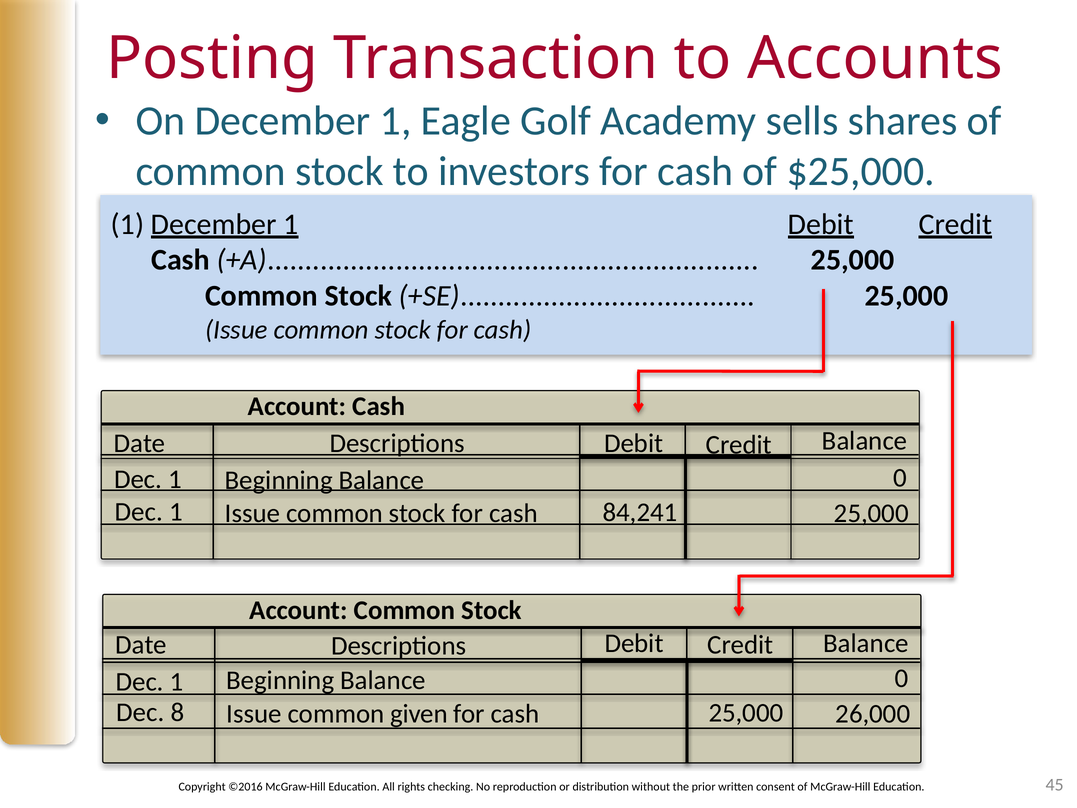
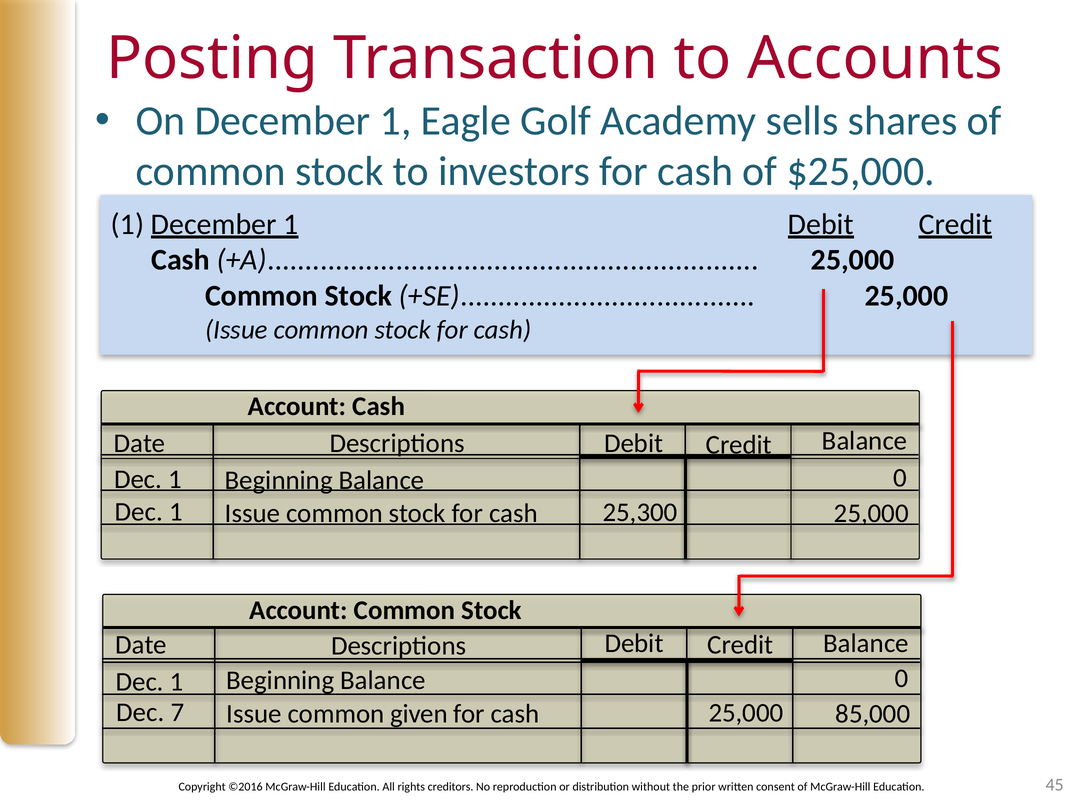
84,241: 84,241 -> 25,300 (640, 512)
8: 8 -> 7 (177, 712)
26,000: 26,000 -> 85,000 (873, 714)
checking: checking -> creditors (451, 787)
